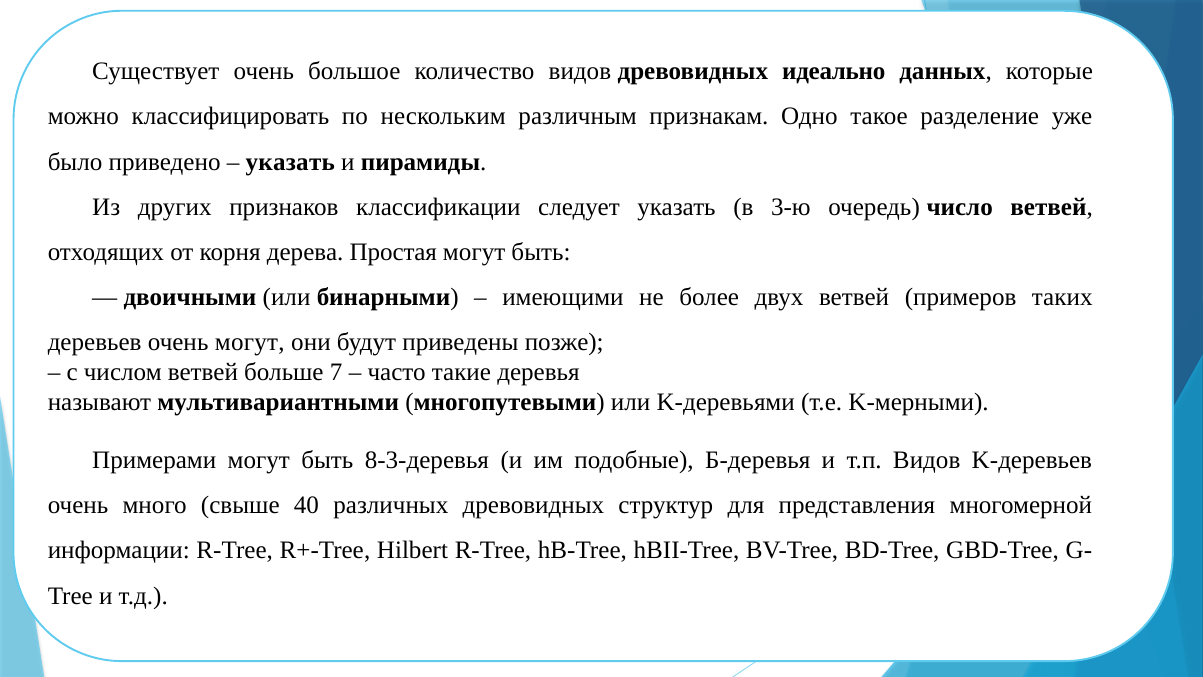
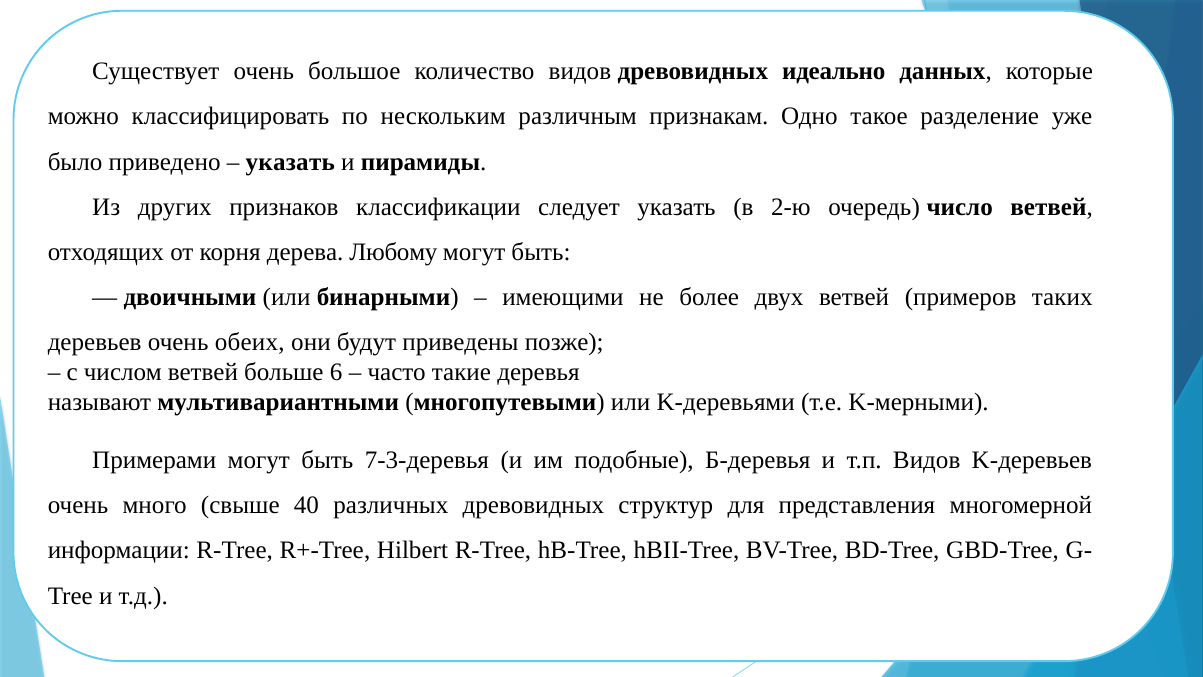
3-ю: 3-ю -> 2-ю (791, 207)
Простая: Простая -> Любому (393, 252)
очень могут: могут -> обеих (250, 342)
7: 7 -> 6 (336, 372)
8-3-деревья: 8-3-деревья -> 7-3-деревья (427, 460)
